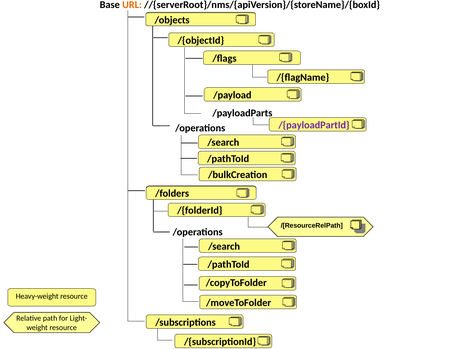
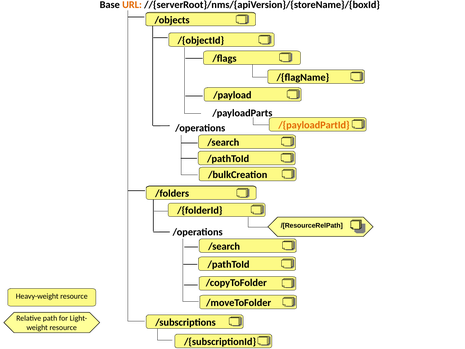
/{payloadPartId colour: purple -> orange (314, 125)
